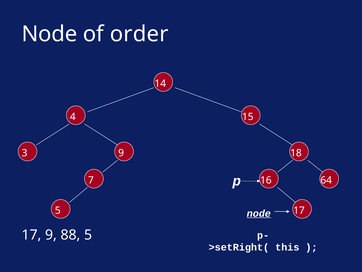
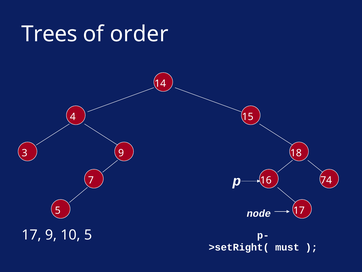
Node: Node -> Trees (49, 34)
64: 64 -> 74 (326, 180)
node underline: present -> none (259, 213)
88: 88 -> 10 (70, 234)
this: this -> must (287, 247)
